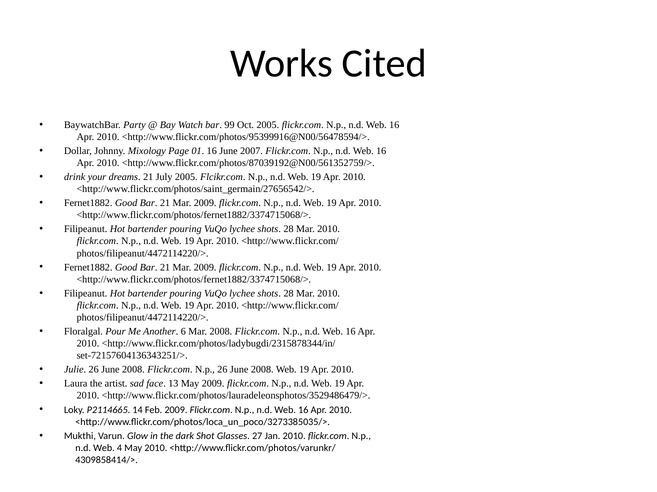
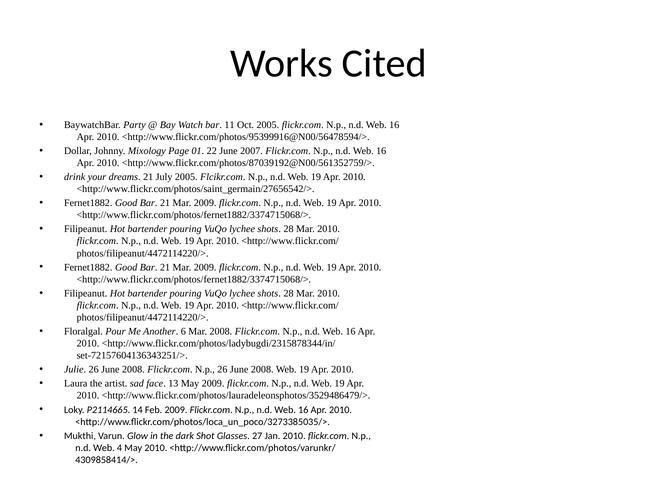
99: 99 -> 11 (230, 125)
01 16: 16 -> 22 (212, 151)
